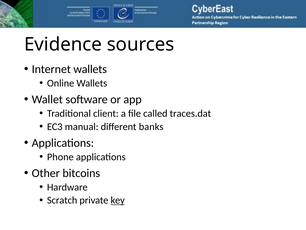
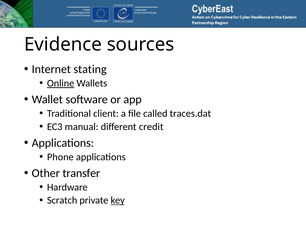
Internet wallets: wallets -> stating (90, 69)
Online underline: none -> present (61, 83)
banks: banks -> credit (151, 126)
bitcoins: bitcoins -> transfer (81, 173)
